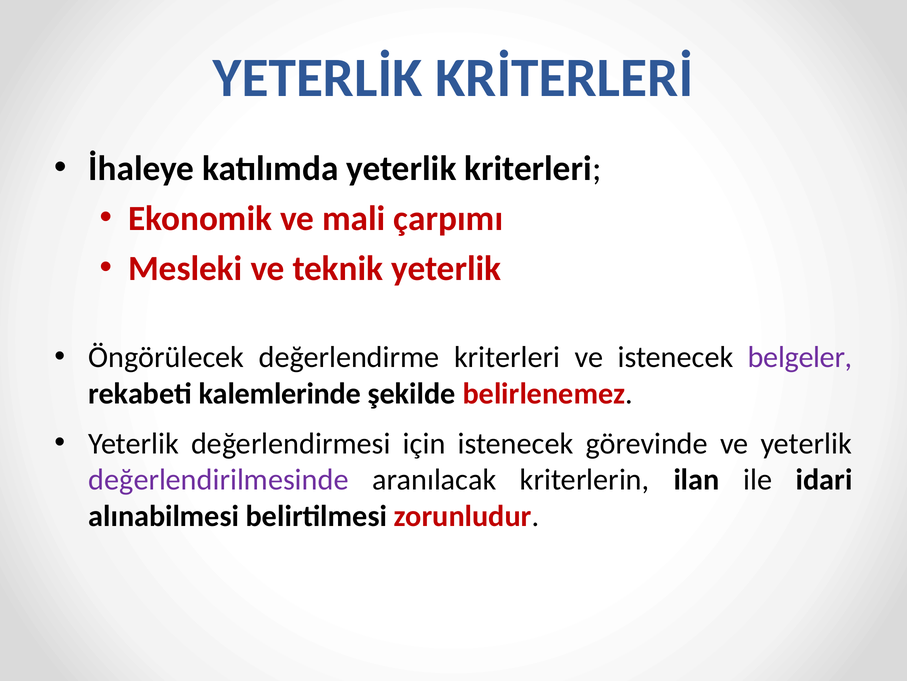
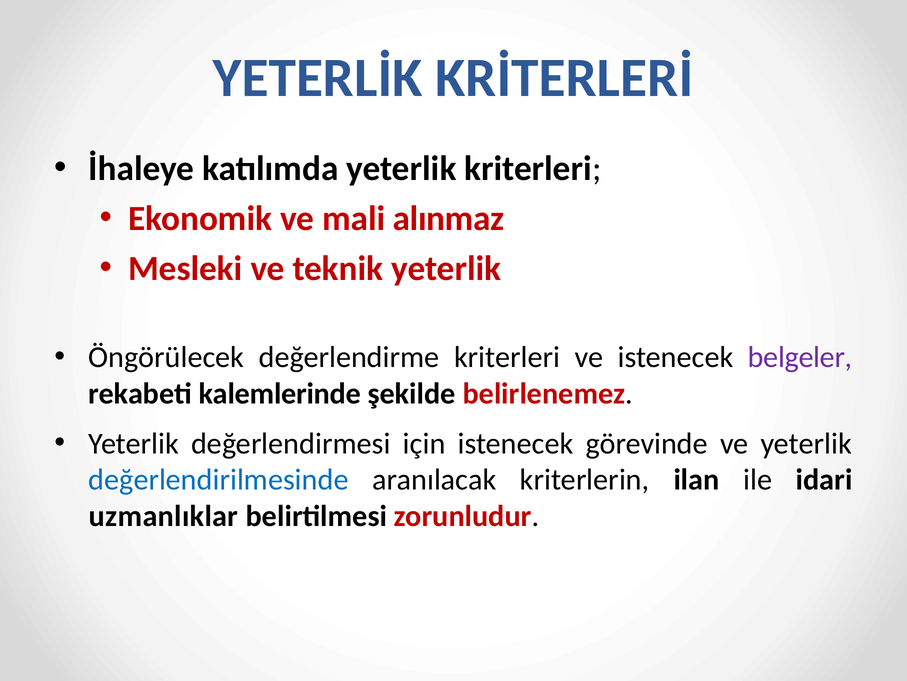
çarpımı: çarpımı -> alınmaz (449, 218)
değerlendirilmesinde colour: purple -> blue (219, 479)
alınabilmesi: alınabilmesi -> uzmanlıklar (164, 516)
